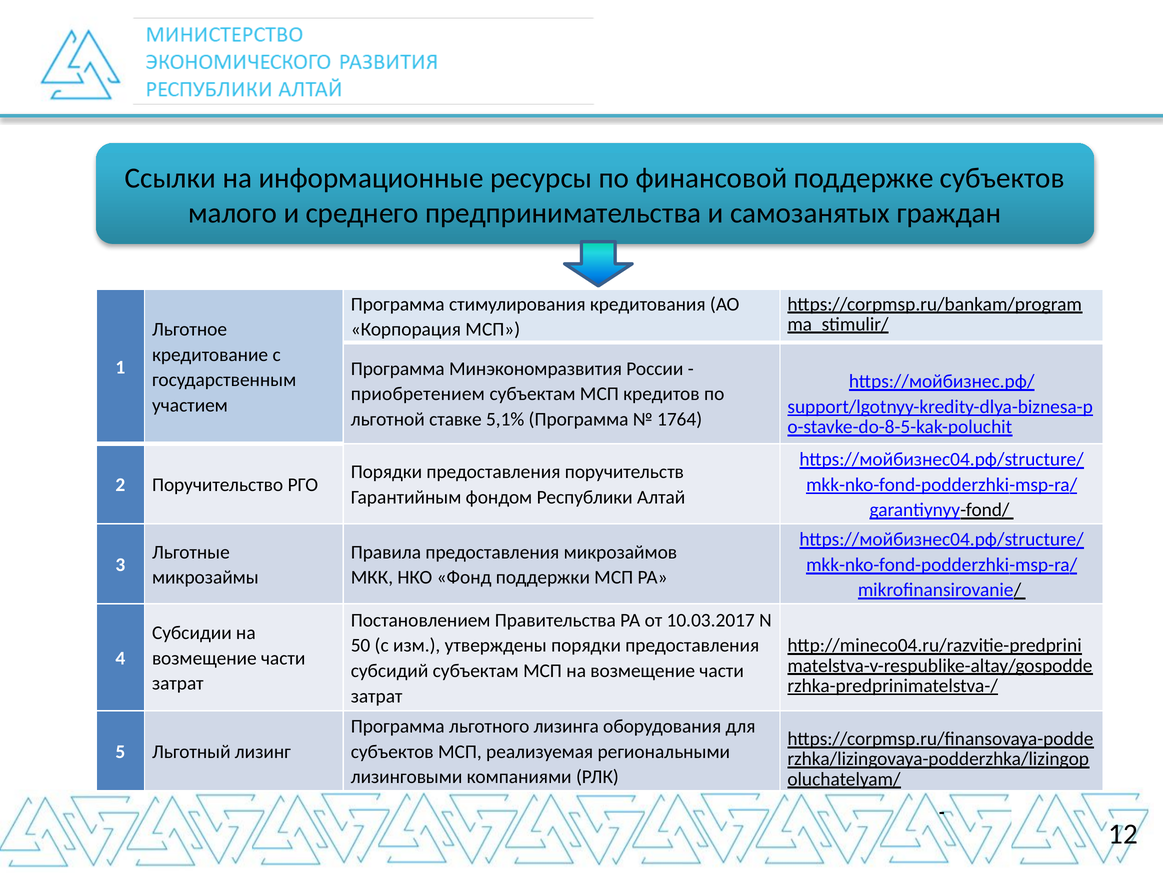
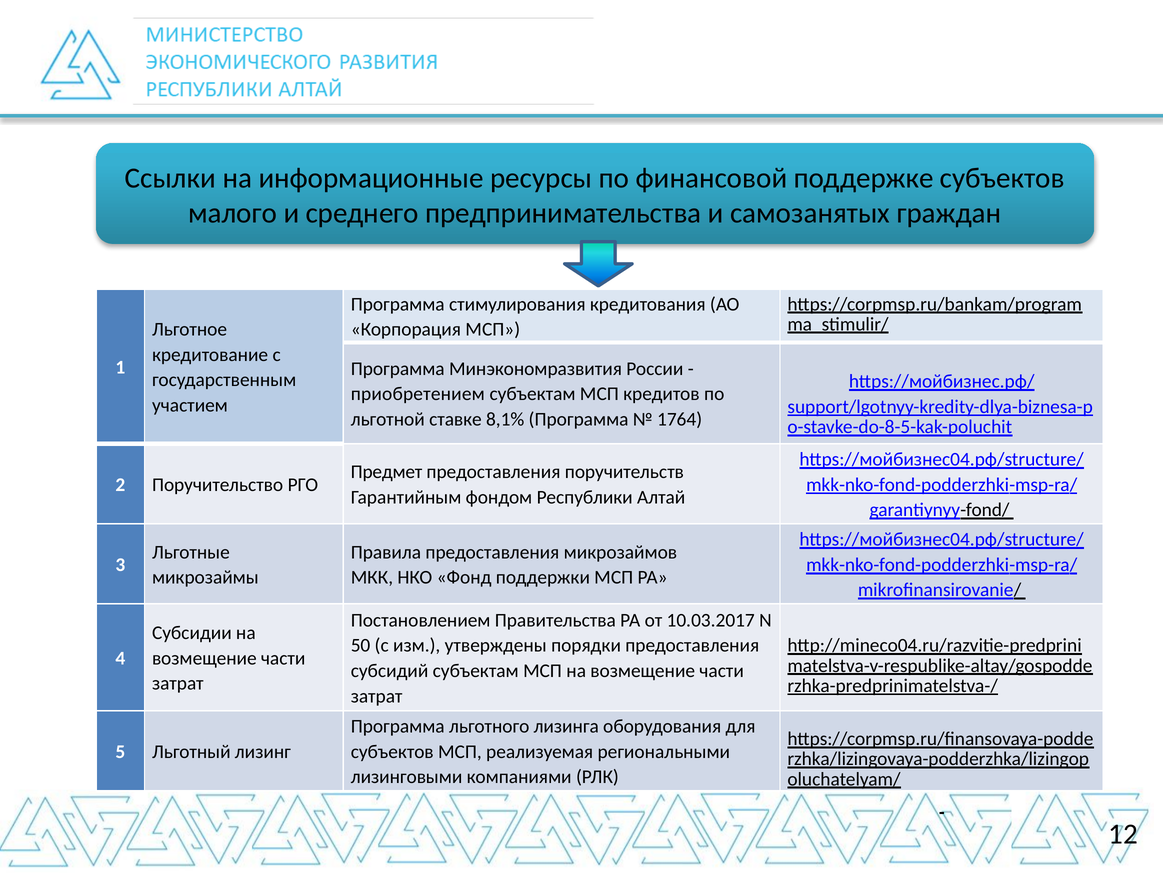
5,1%: 5,1% -> 8,1% (505, 419)
Порядки: Порядки -> Предмет (387, 472)
